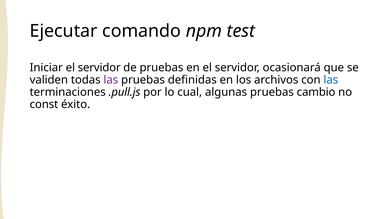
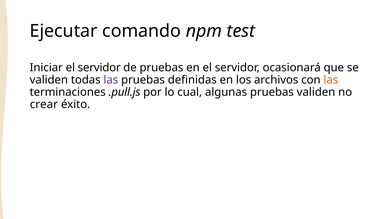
las colour: blue -> orange (331, 80)
pruebas cambio: cambio -> validen (316, 92)
const: const -> crear (44, 104)
